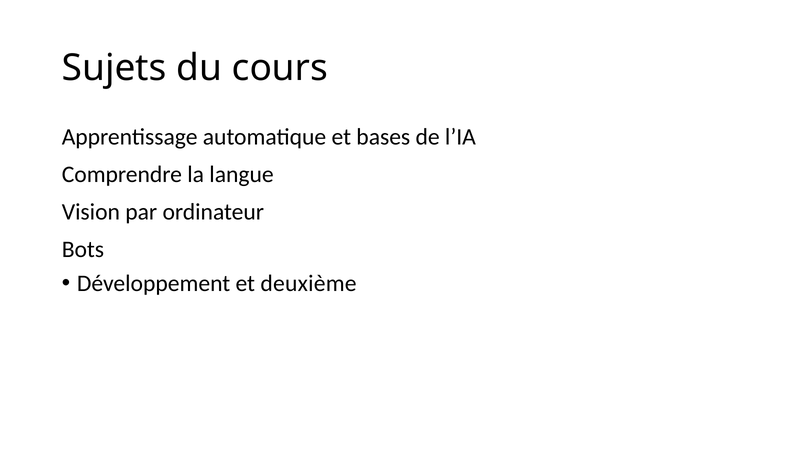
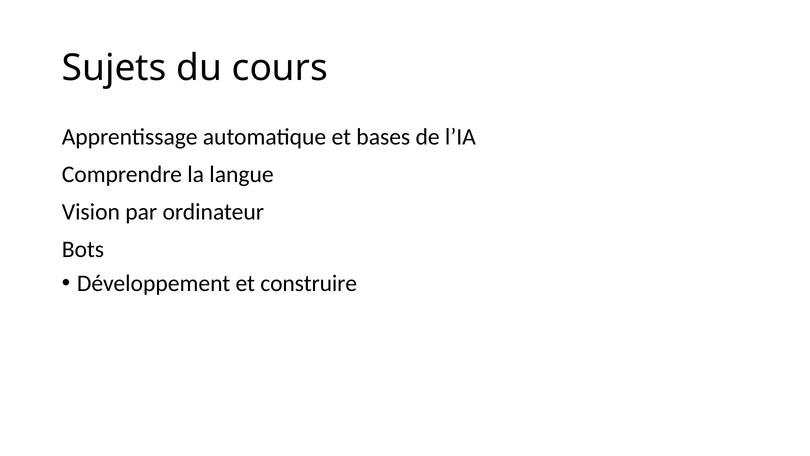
deuxième: deuxième -> construire (309, 283)
